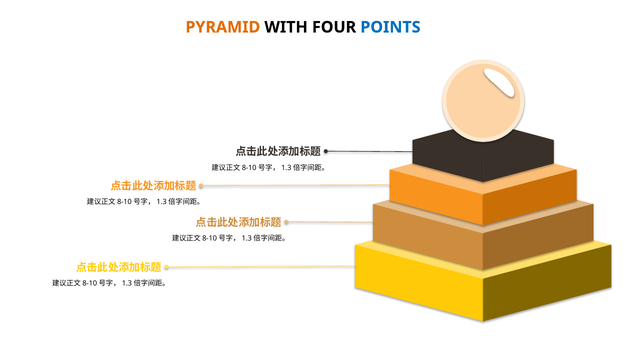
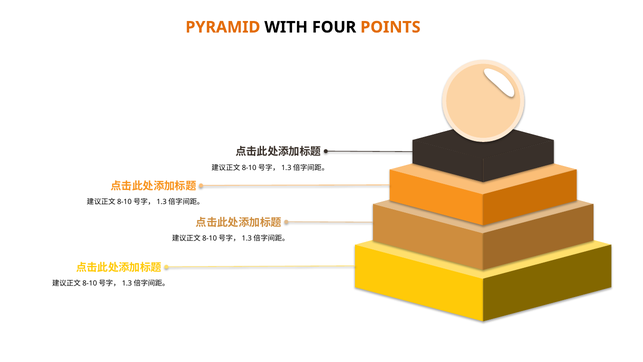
POINTS colour: blue -> orange (390, 27)
